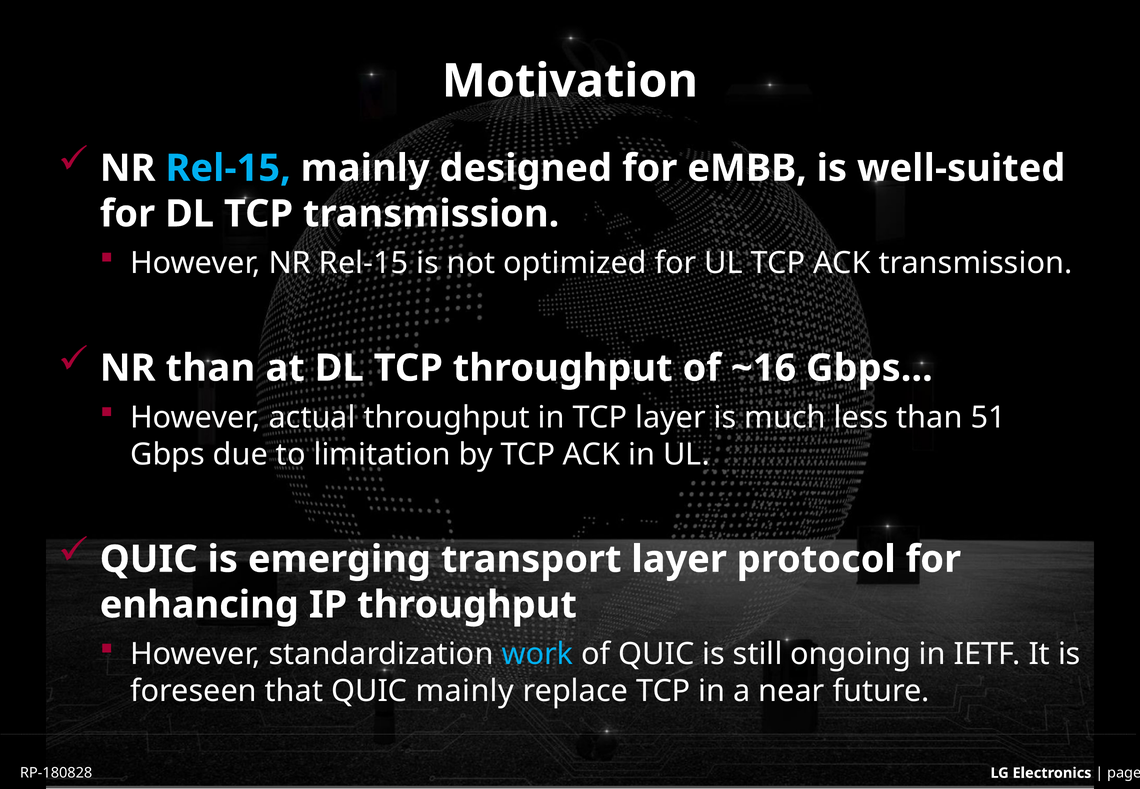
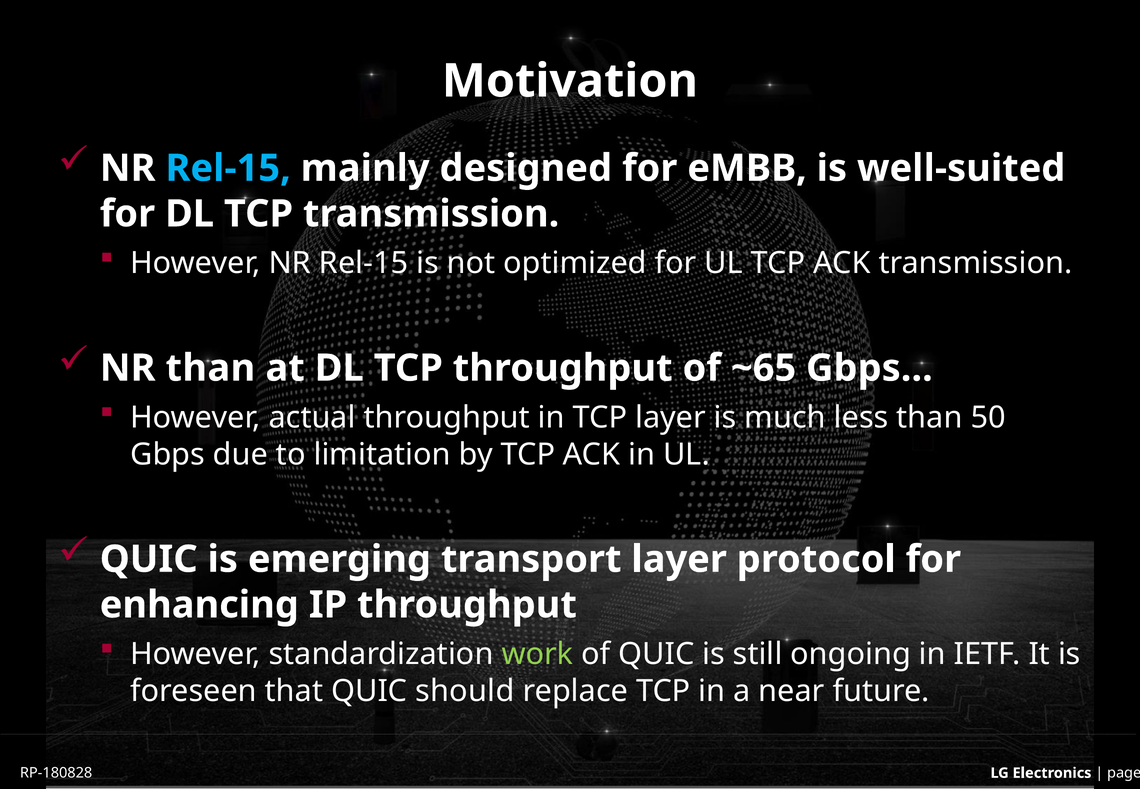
~16: ~16 -> ~65 (764, 368)
51: 51 -> 50 (988, 418)
work colour: light blue -> light green (537, 655)
QUIC mainly: mainly -> should (465, 691)
